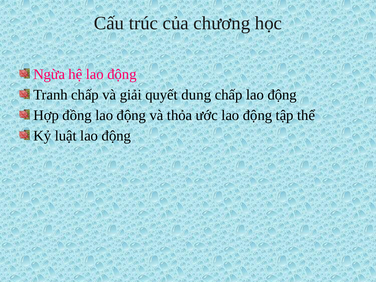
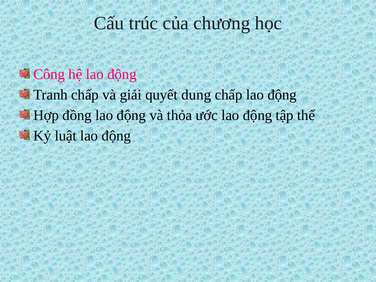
Ngừa: Ngừa -> Công (49, 74)
